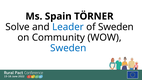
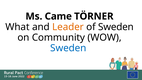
Spain: Spain -> Came (58, 16)
Solve: Solve -> What (17, 27)
Leader colour: blue -> orange (68, 27)
